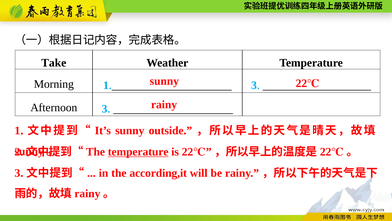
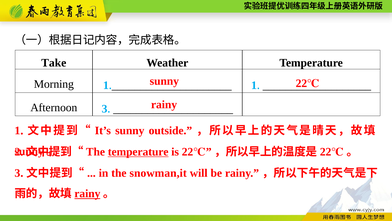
3: 3 -> 1 (254, 85)
according,it: according,it -> snowman,it (158, 173)
rainy underline: none -> present (87, 193)
